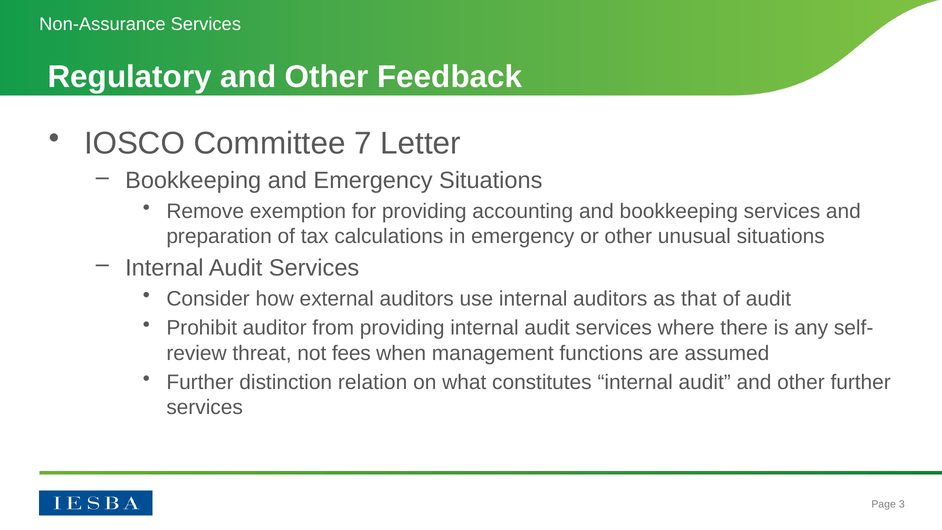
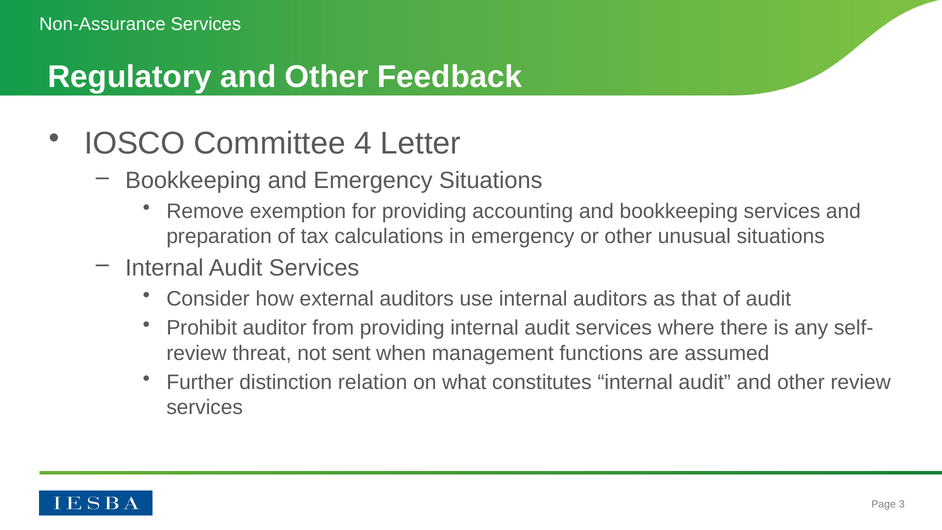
7: 7 -> 4 (363, 144)
fees: fees -> sent (351, 353)
other further: further -> review (861, 382)
